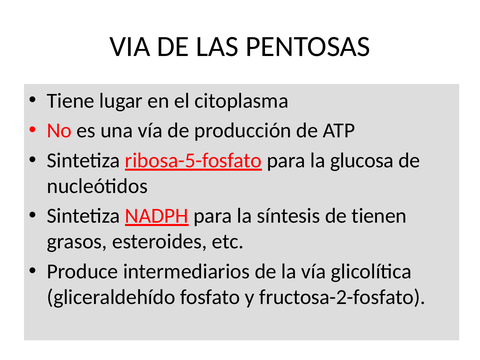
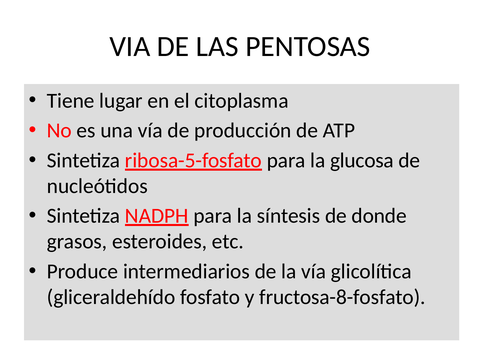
tienen: tienen -> donde (379, 216)
fructosa-2-fosfato: fructosa-2-fosfato -> fructosa-8-fosfato (342, 297)
